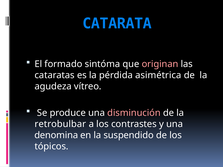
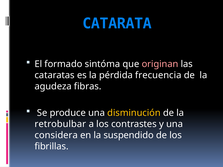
asimétrica: asimétrica -> frecuencia (158, 75)
vítreo: vítreo -> fibras (88, 86)
disminución colour: pink -> yellow (134, 113)
denomina: denomina -> considera (56, 135)
tópicos: tópicos -> fibrillas (52, 147)
